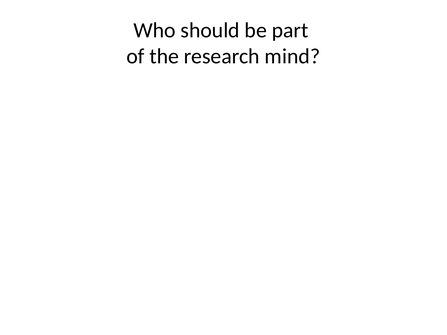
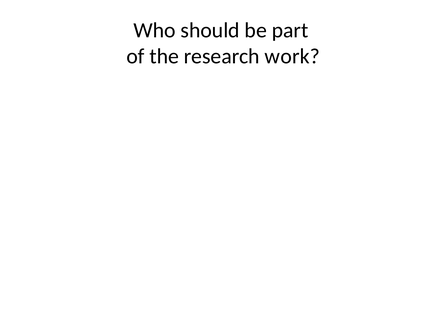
mind: mind -> work (292, 56)
